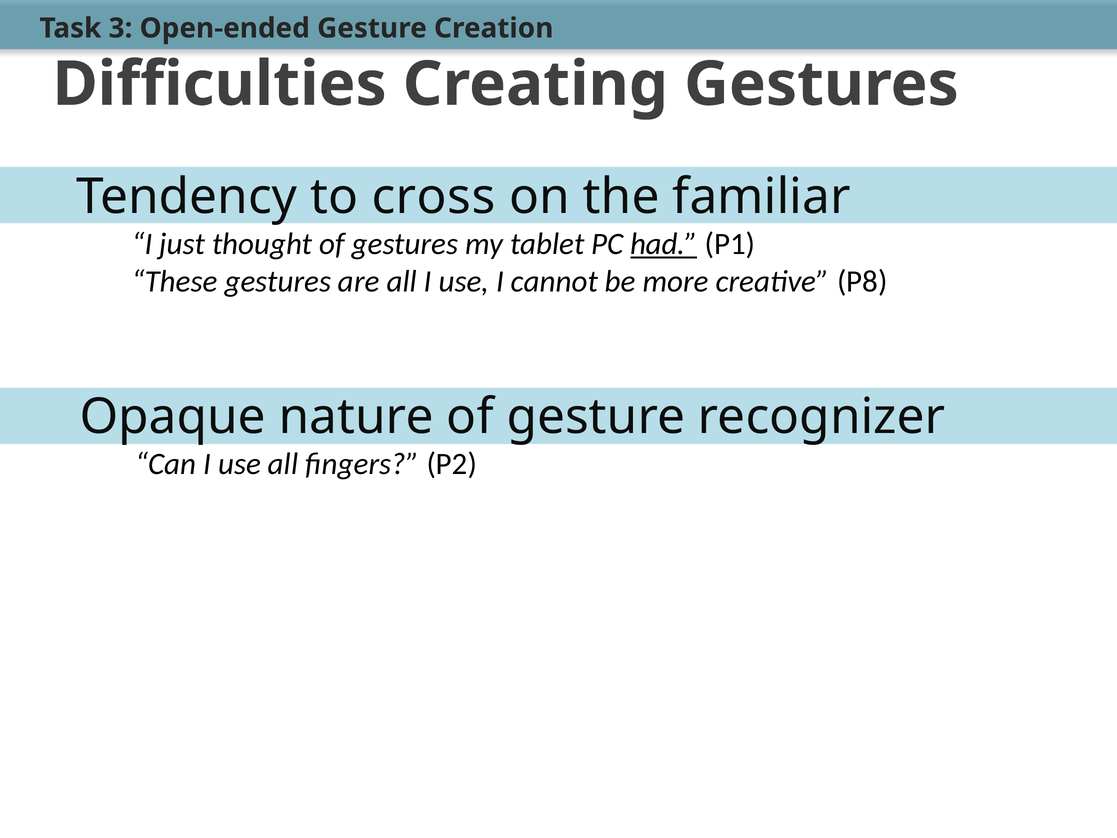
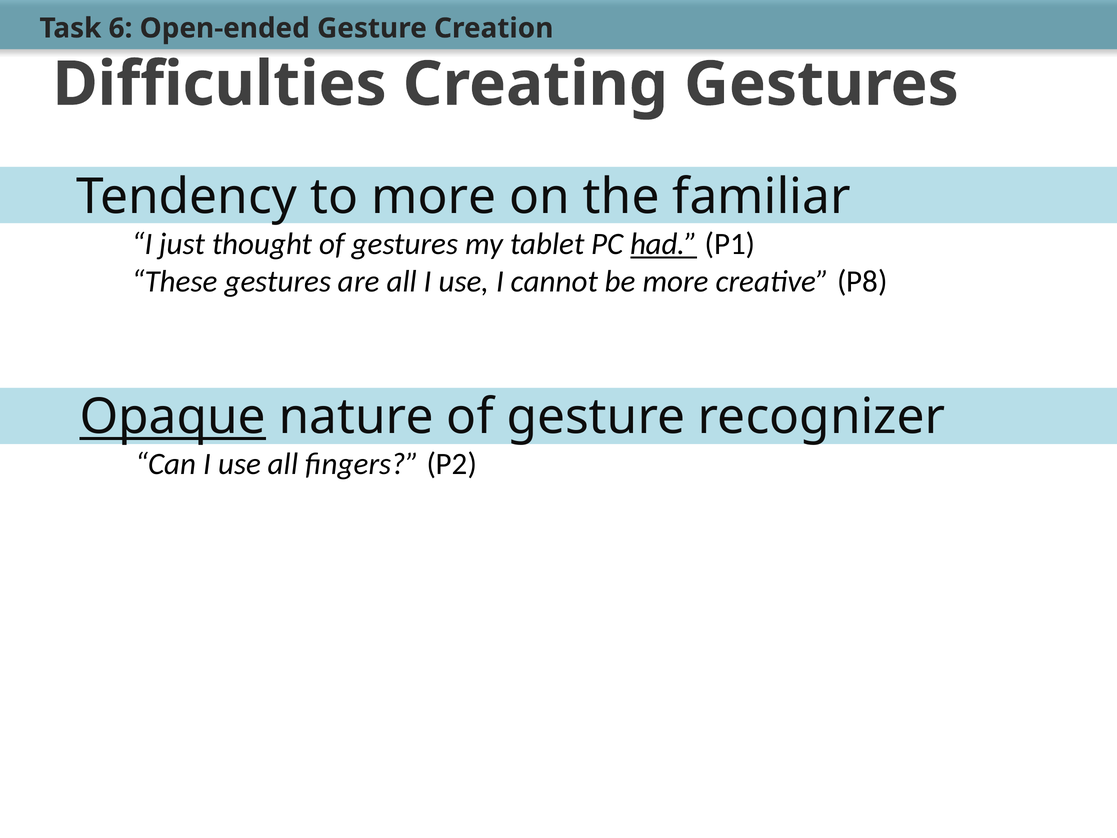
3: 3 -> 6 (121, 28)
to cross: cross -> more (434, 197)
Opaque underline: none -> present (173, 417)
